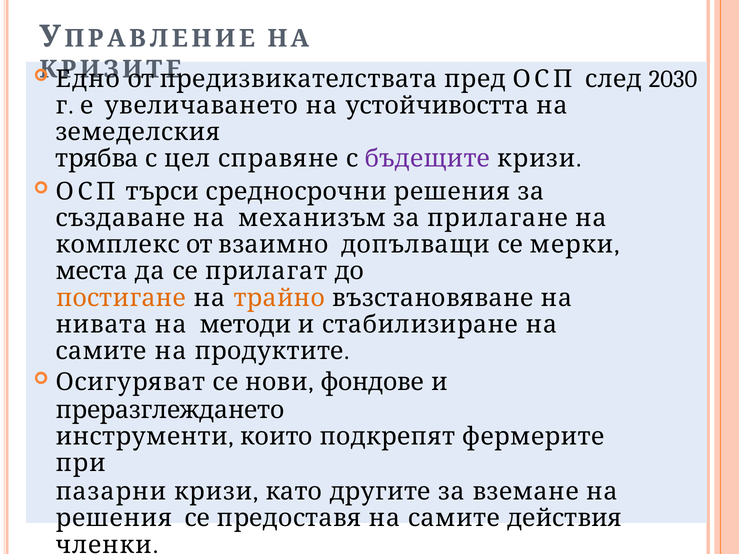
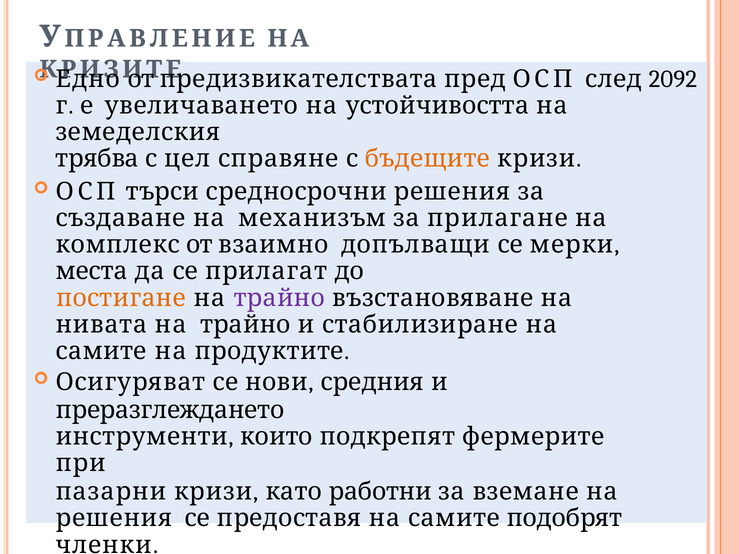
2030: 2030 -> 2092 (673, 79)
бъдещите colour: purple -> orange (428, 158)
трайно colour: orange -> purple (279, 298)
нивата на методи: методи -> трайно (245, 325)
фондове: фондове -> средния (372, 382)
другите: другите -> работни (380, 492)
действия: действия -> подобрят (565, 519)
